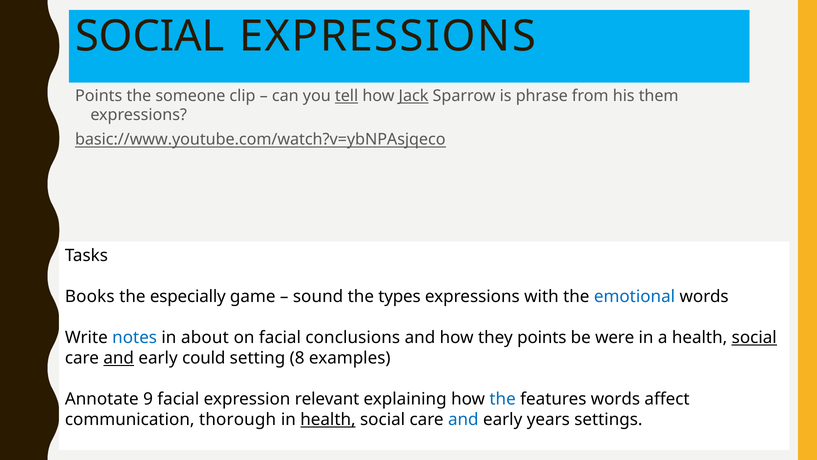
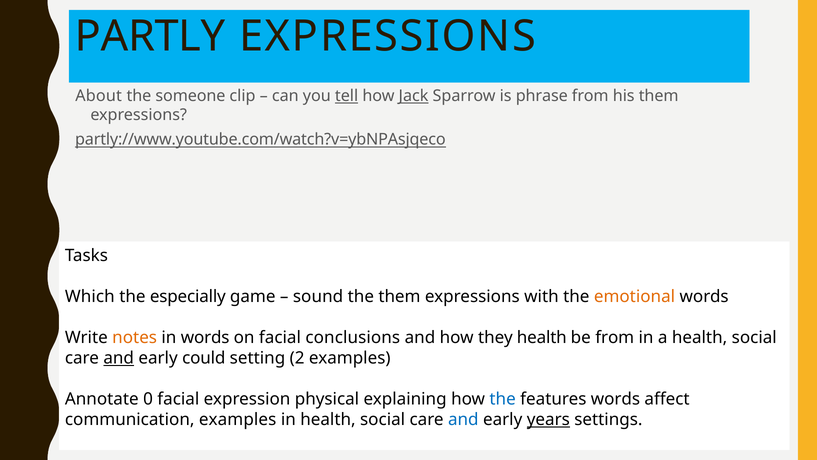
SOCIAL: SOCIAL -> PARTLY (150, 36)
Points: Points -> About (99, 96)
basic://www.youtube.com/watch?v=ybNPAsjqeco: basic://www.youtube.com/watch?v=ybNPAsjqeco -> partly://www.youtube.com/watch?v=ybNPAsjqeco (260, 139)
Books: Books -> Which (90, 296)
the types: types -> them (399, 296)
emotional colour: blue -> orange (634, 296)
notes colour: blue -> orange (135, 337)
in about: about -> words (205, 337)
they points: points -> health (542, 337)
be were: were -> from (615, 337)
social underline: present -> none (754, 337)
8: 8 -> 2 (297, 358)
9: 9 -> 0 (148, 399)
relevant: relevant -> physical (327, 399)
communication thorough: thorough -> examples (238, 419)
health underline: present -> none (328, 419)
years underline: none -> present (548, 419)
